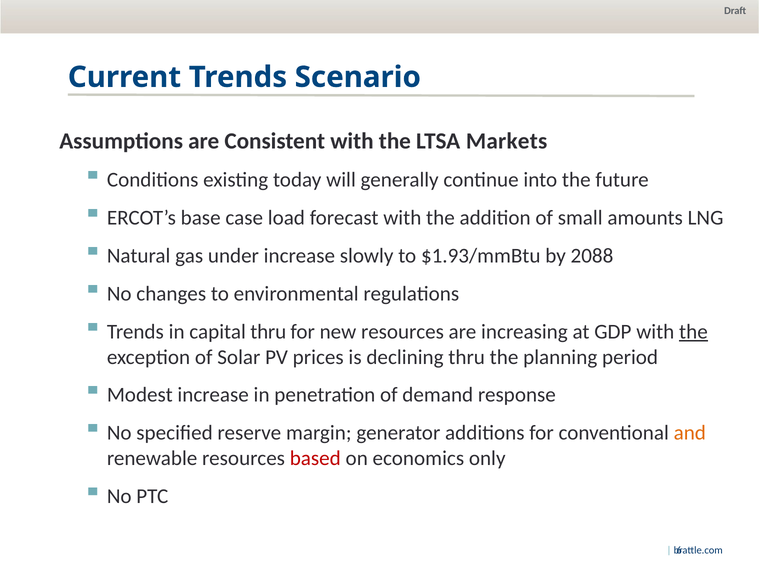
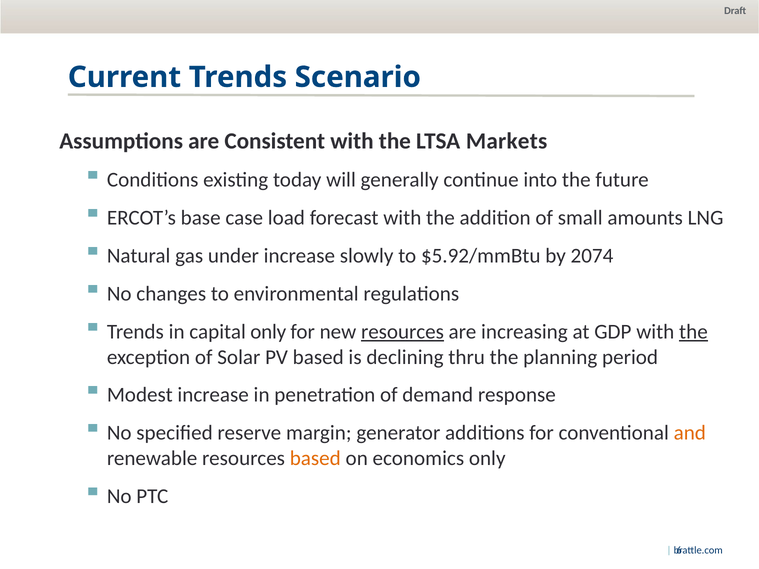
$1.93/mmBtu: $1.93/mmBtu -> $5.92/mmBtu (481, 256)
2088: 2088 -> 2074 (592, 256)
capital thru: thru -> only (268, 332)
resources underline: none -> present (402, 332)
PV prices: prices -> based (318, 357)
based colour: red -> orange (315, 458)
